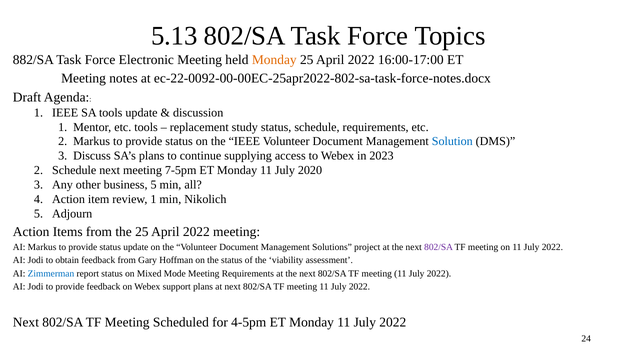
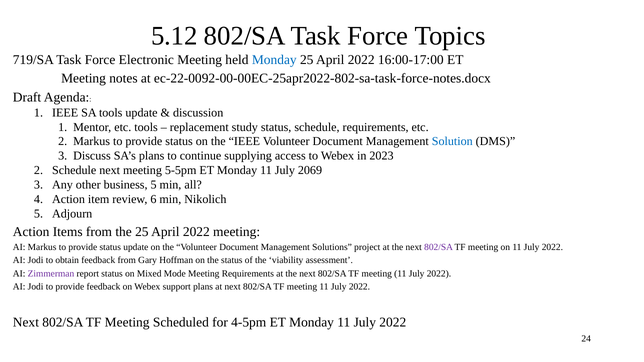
5.13: 5.13 -> 5.12 (174, 36)
882/SA: 882/SA -> 719/SA (33, 60)
Monday colour: orange -> blue (274, 60)
7-5pm: 7-5pm -> 5-5pm (181, 171)
2020: 2020 -> 2069 (310, 171)
review 1: 1 -> 6 (153, 200)
Zimmerman colour: blue -> purple (51, 274)
